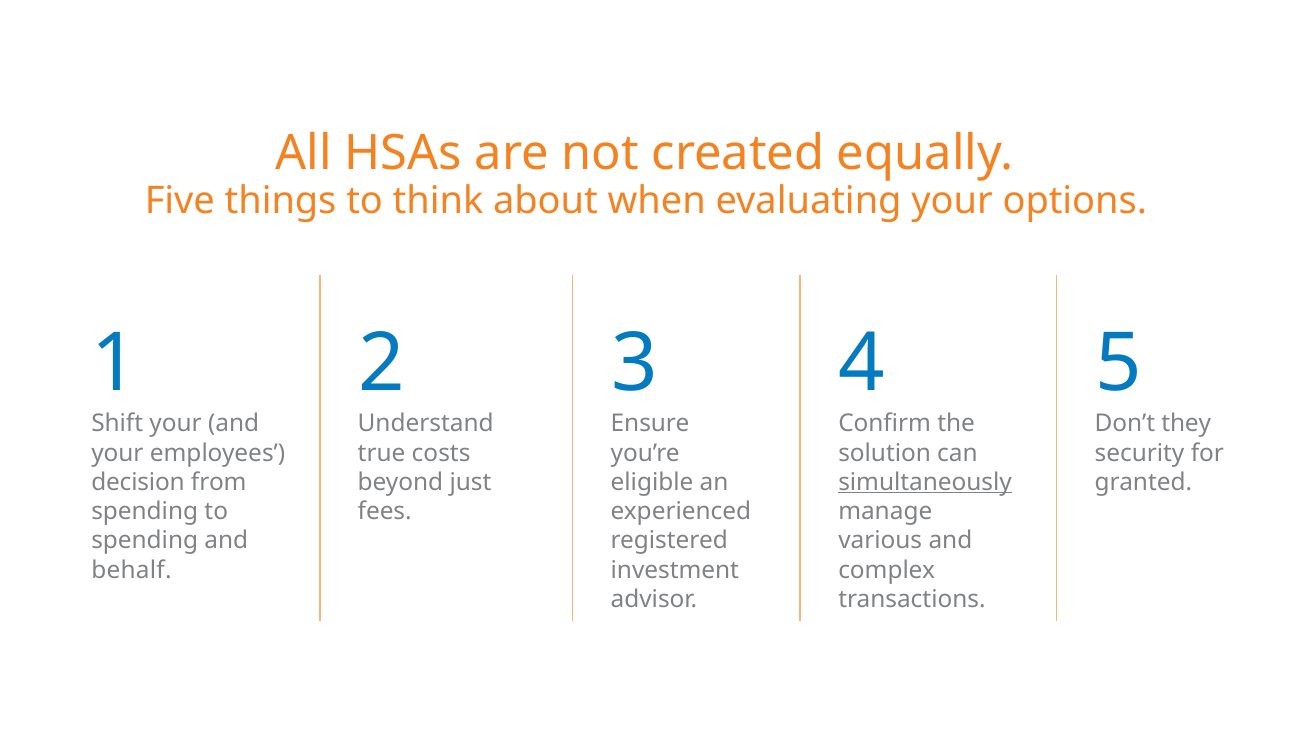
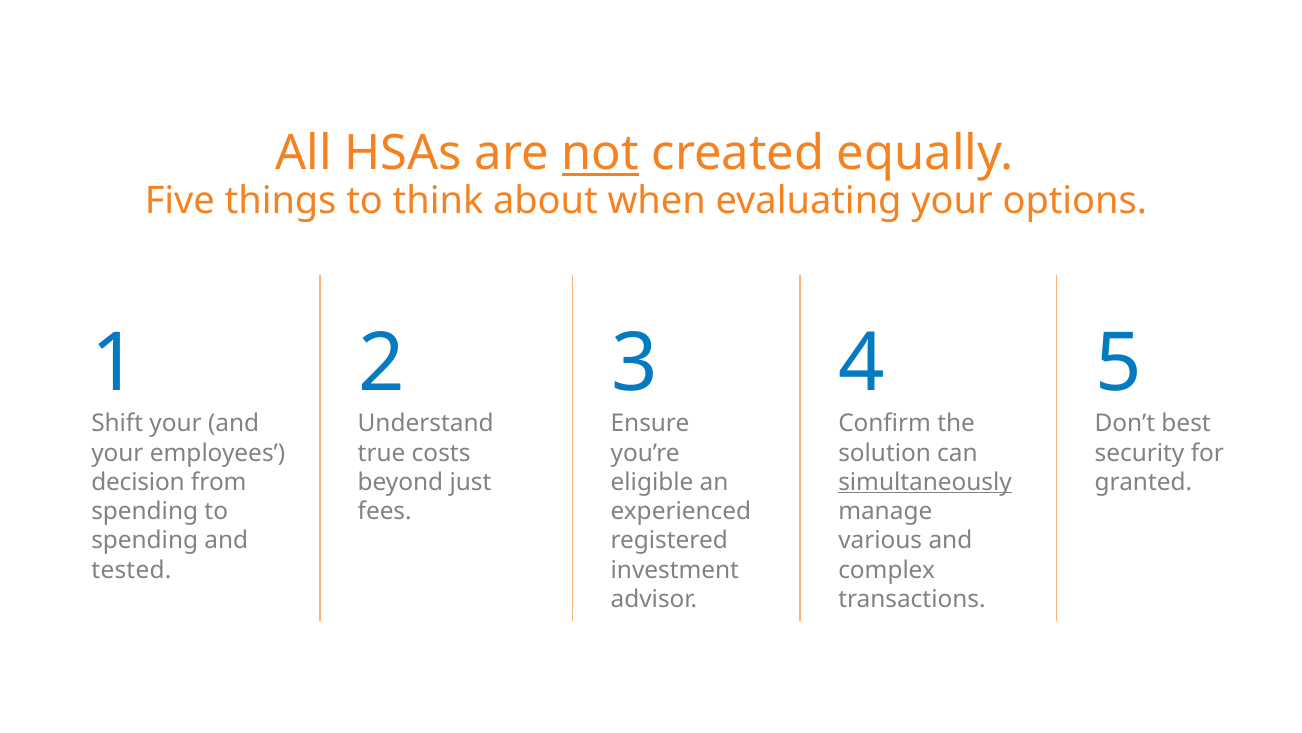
not underline: none -> present (600, 153)
they: they -> best (1186, 423)
behalf: behalf -> tested (131, 570)
